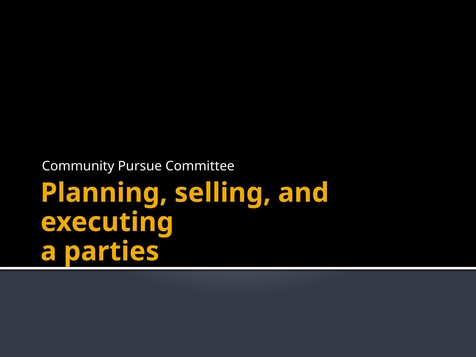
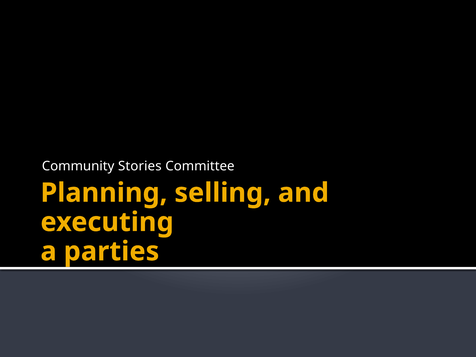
Pursue: Pursue -> Stories (140, 166)
